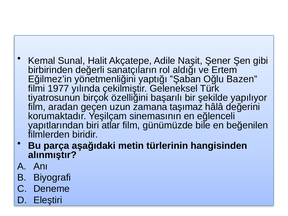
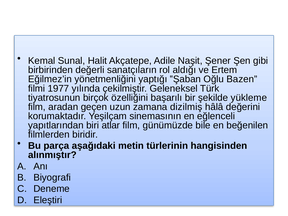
yapılıyor: yapılıyor -> yükleme (249, 98)
taşımaz: taşımaz -> dizilmiş (186, 107)
